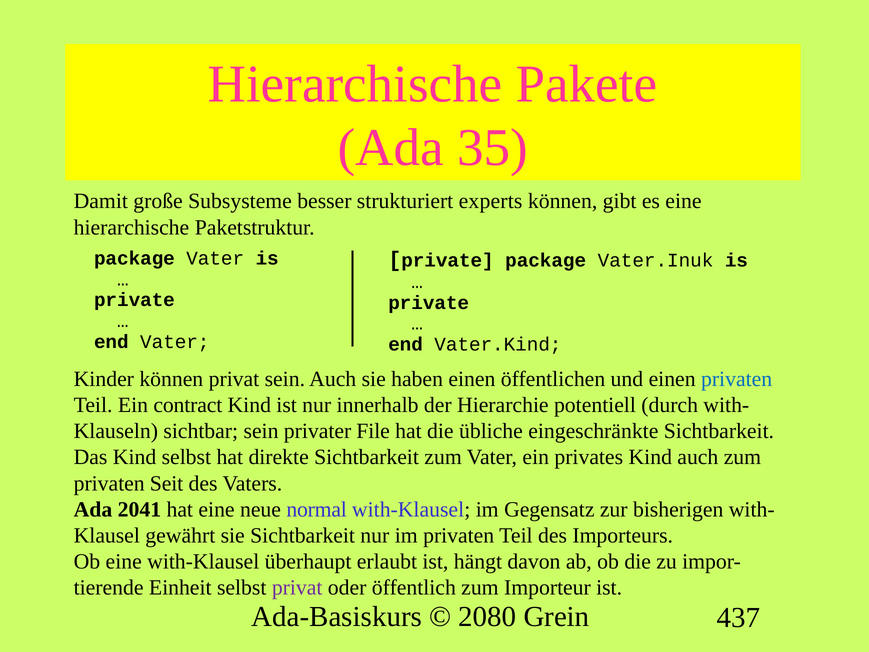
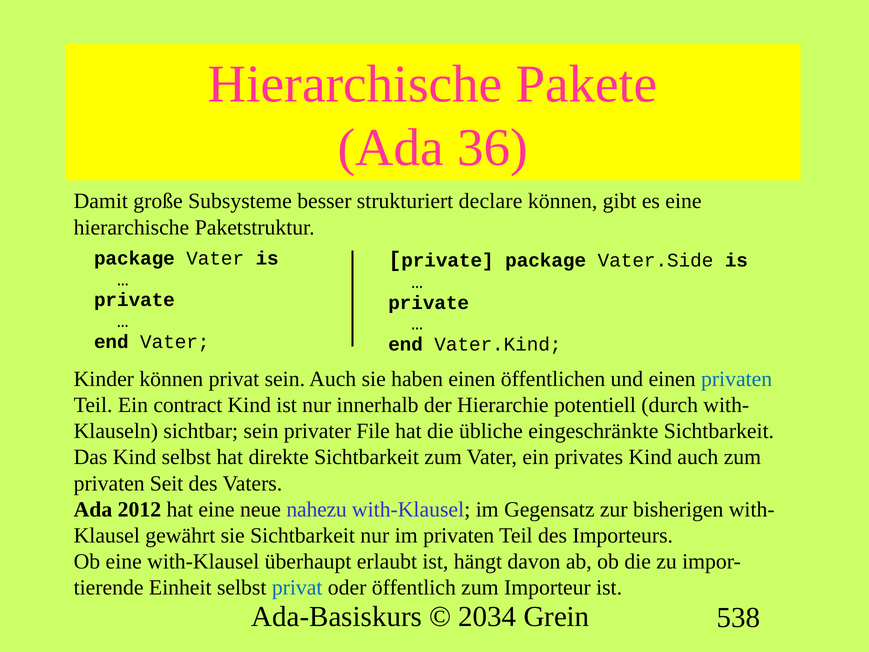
35: 35 -> 36 (492, 148)
experts: experts -> declare (491, 201)
Vater.Inuk: Vater.Inuk -> Vater.Side (656, 260)
2041: 2041 -> 2012 (139, 509)
normal: normal -> nahezu (317, 509)
privat colour: purple -> blue (297, 587)
2080: 2080 -> 2034 (487, 617)
437: 437 -> 538 (738, 618)
